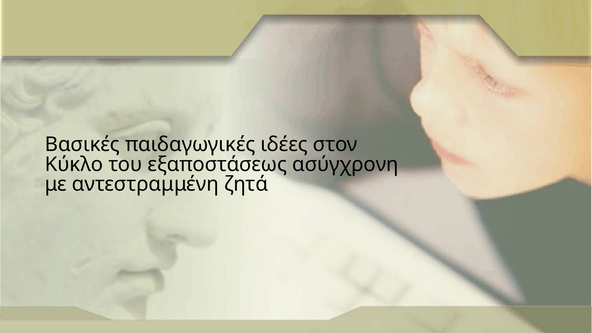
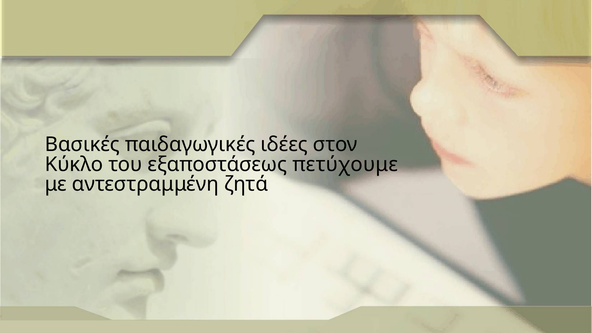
ασύγχρονη: ασύγχρονη -> πετύχουμε (345, 164)
